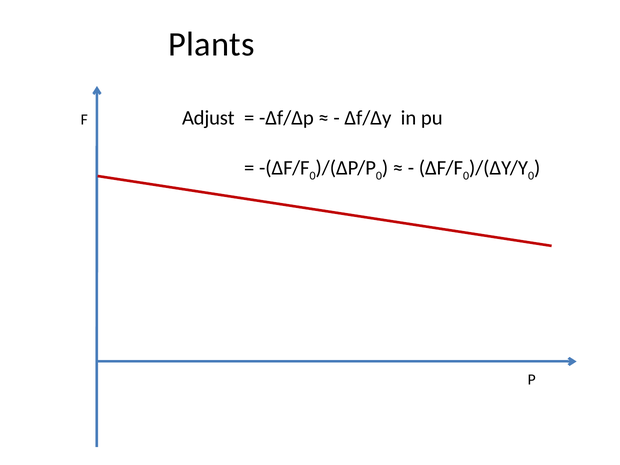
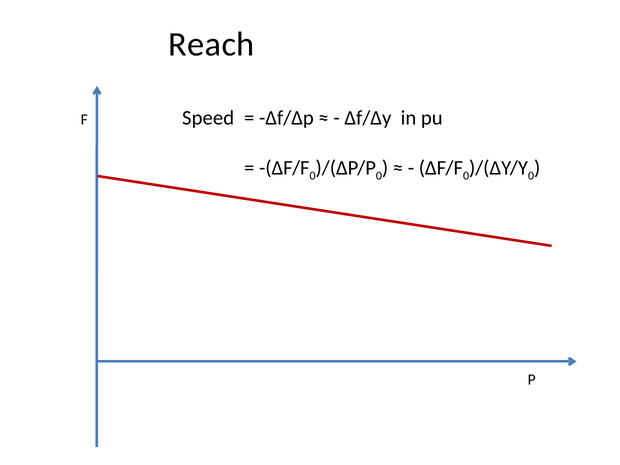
Plants: Plants -> Reach (211, 44)
Adjust: Adjust -> Speed (208, 118)
